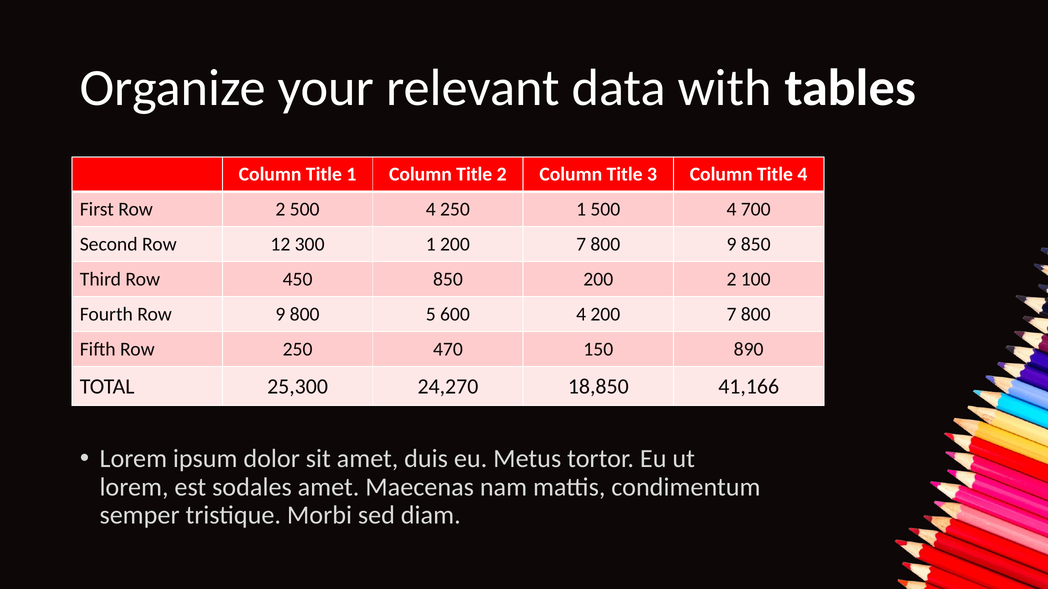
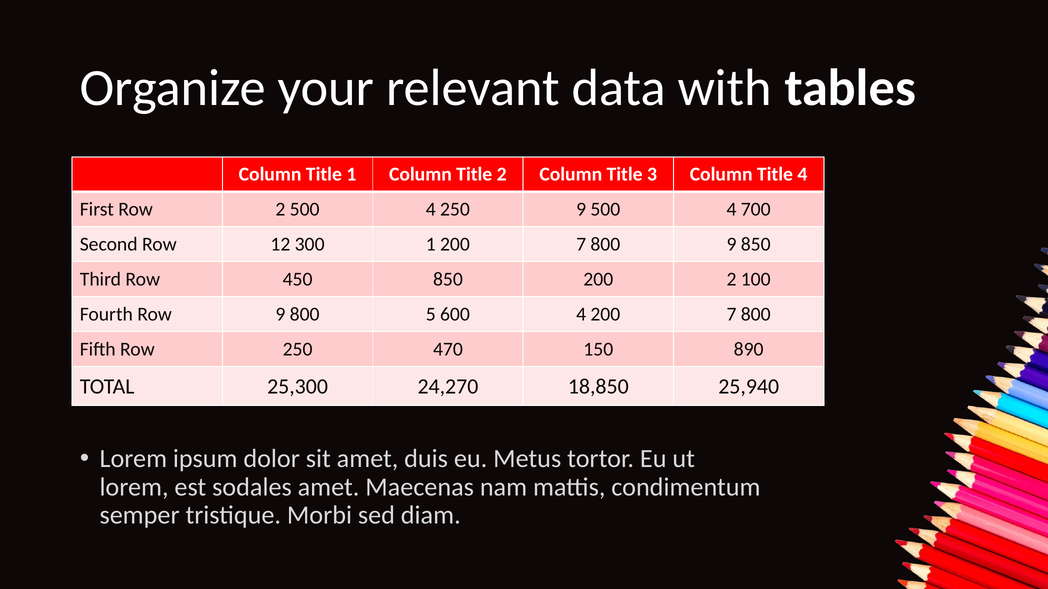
250 1: 1 -> 9 (581, 210)
41,166: 41,166 -> 25,940 (749, 387)
